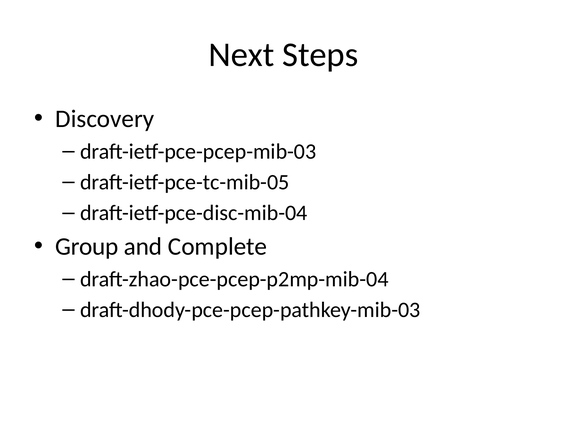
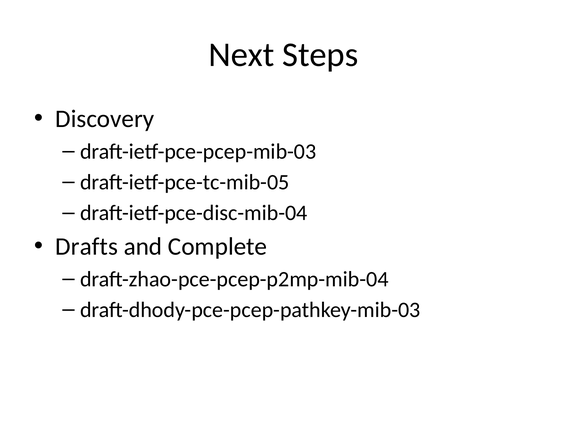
Group: Group -> Drafts (87, 247)
